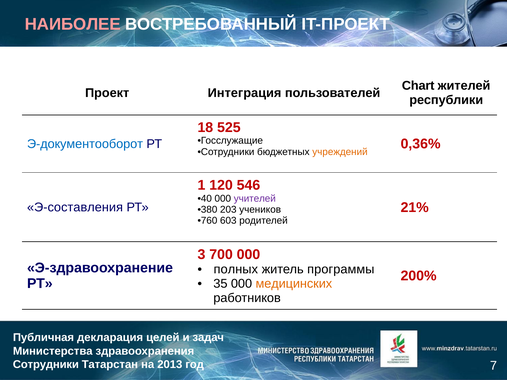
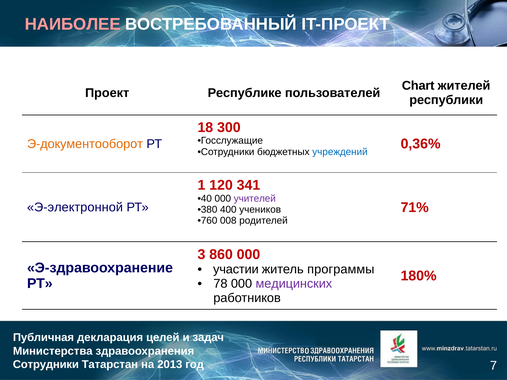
Интеграция: Интеграция -> Республике (245, 93)
525: 525 -> 300 (229, 127)
Э-документооборот colour: blue -> orange (85, 144)
учреждений colour: orange -> blue (340, 152)
546: 546 -> 341 (248, 185)
21%: 21% -> 71% (415, 208)
Э-составления: Э-составления -> Э-электронной (75, 207)
203: 203 -> 400 (228, 210)
603: 603 -> 008 (228, 221)
700: 700 -> 860 (221, 255)
полных: полных -> участии (236, 270)
200%: 200% -> 180% (419, 276)
35: 35 -> 78 (220, 284)
медицинских colour: orange -> purple (294, 284)
